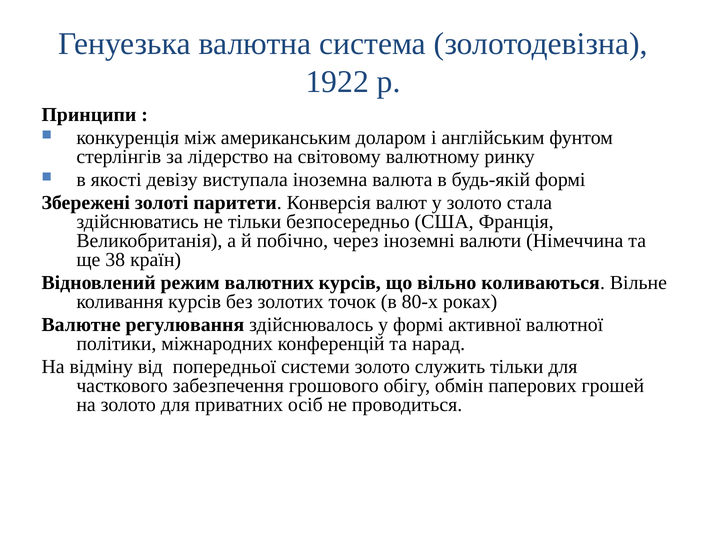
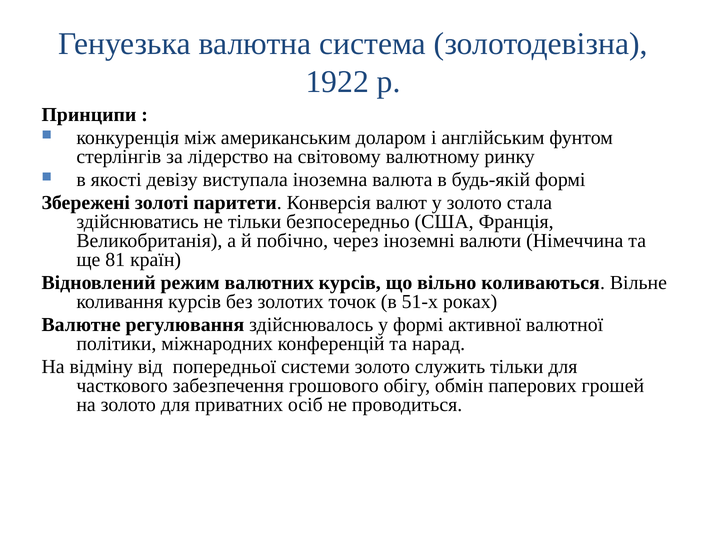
38: 38 -> 81 (115, 260)
80-х: 80-х -> 51-х (420, 302)
